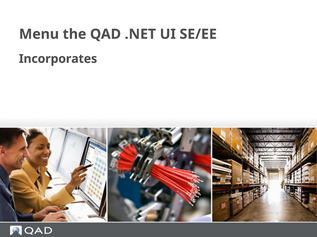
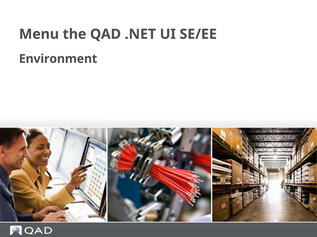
Incorporates: Incorporates -> Environment (58, 59)
